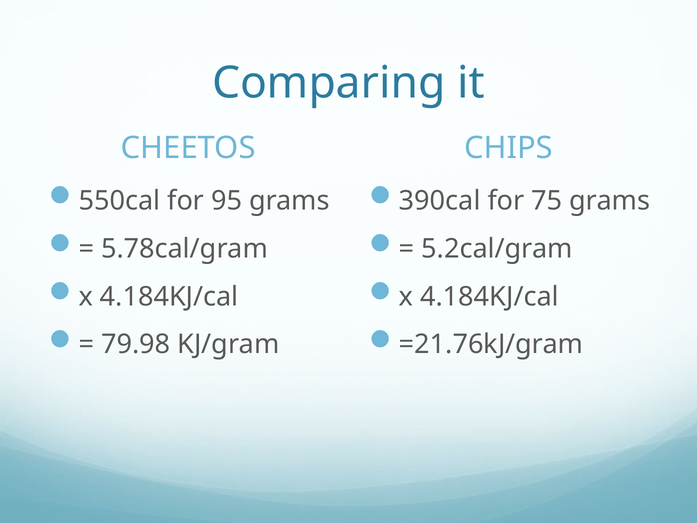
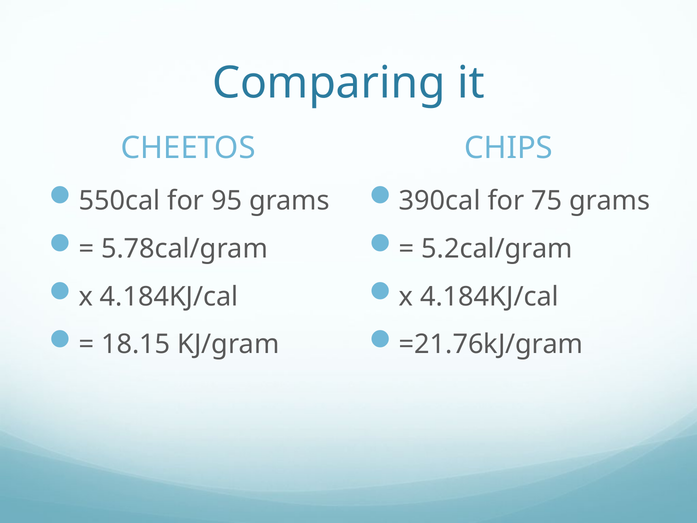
79.98: 79.98 -> 18.15 (136, 344)
